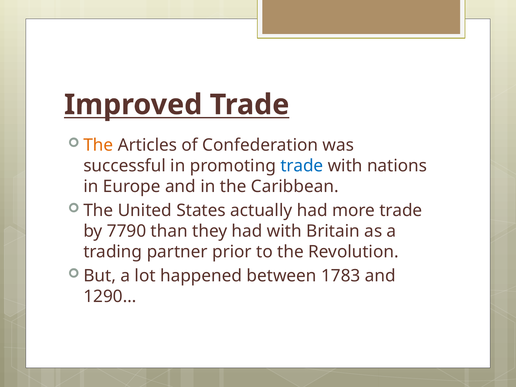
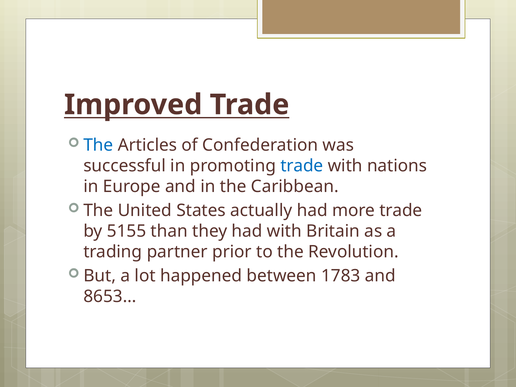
The colour: orange -> blue (98, 145)
7790: 7790 -> 5155 (127, 231)
1290…: 1290… -> 8653… (110, 297)
